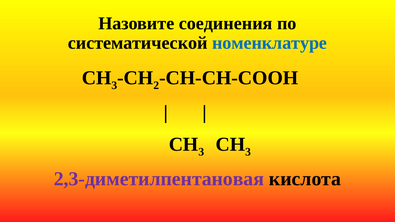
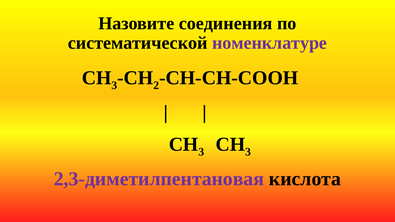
номенклатуре colour: blue -> purple (270, 43)
